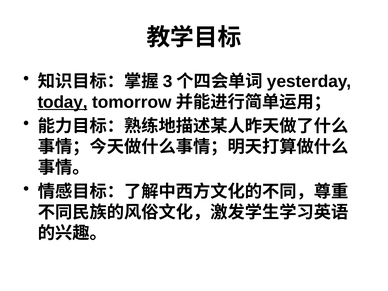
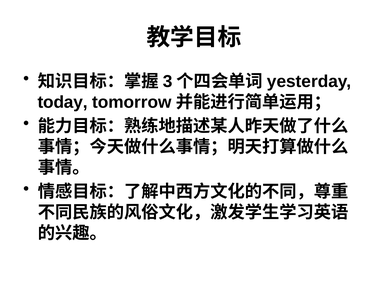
today underline: present -> none (63, 102)
